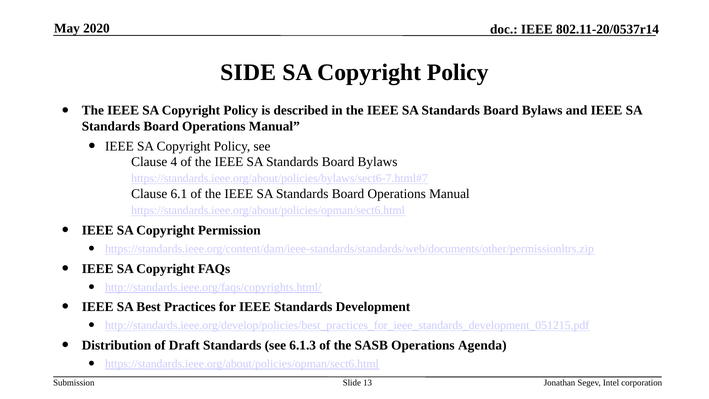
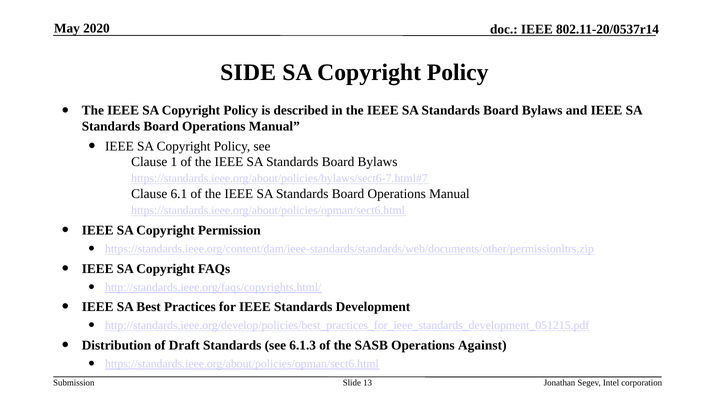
4: 4 -> 1 (174, 162)
Agenda: Agenda -> Against (482, 345)
